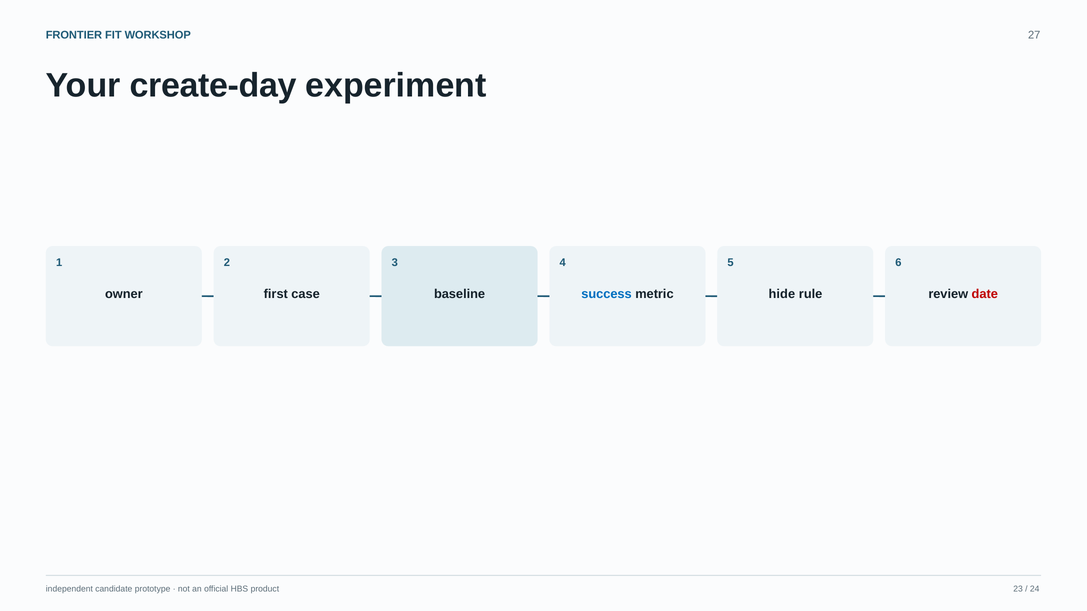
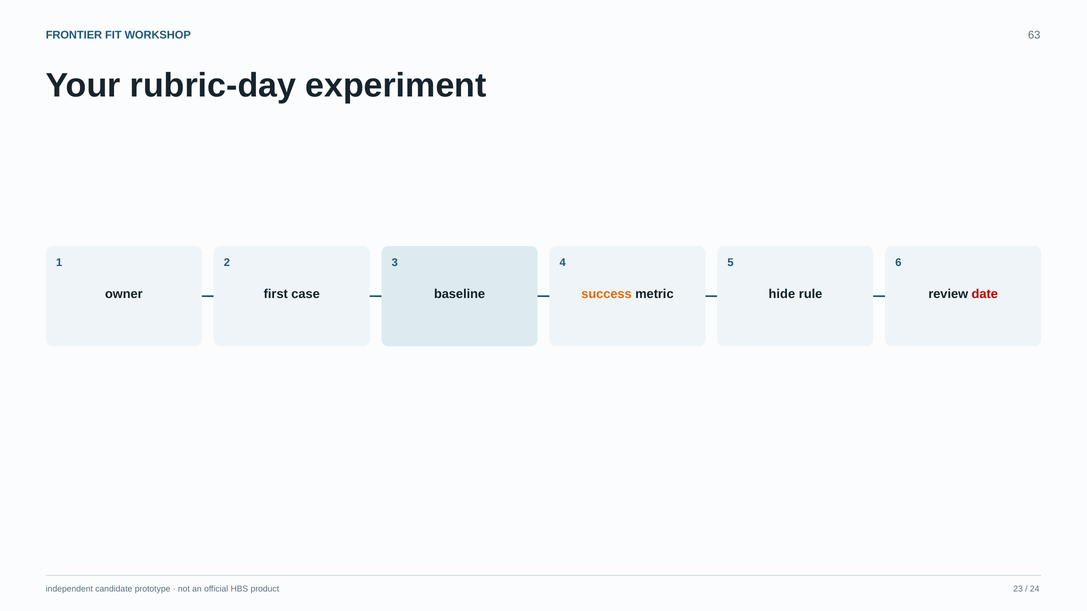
27: 27 -> 63 (1034, 35)
create-day: create-day -> rubric-day (213, 86)
success colour: blue -> orange (607, 294)
